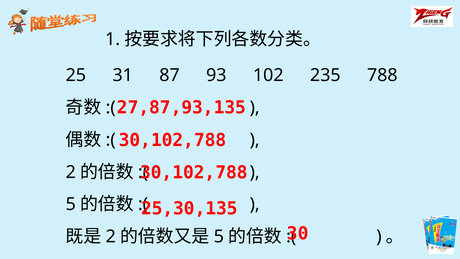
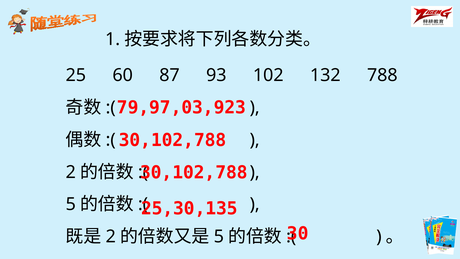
31: 31 -> 60 (123, 75)
235: 235 -> 132 (325, 75)
27,87,93,135: 27,87,93,135 -> 79,97,03,923 (181, 108)
